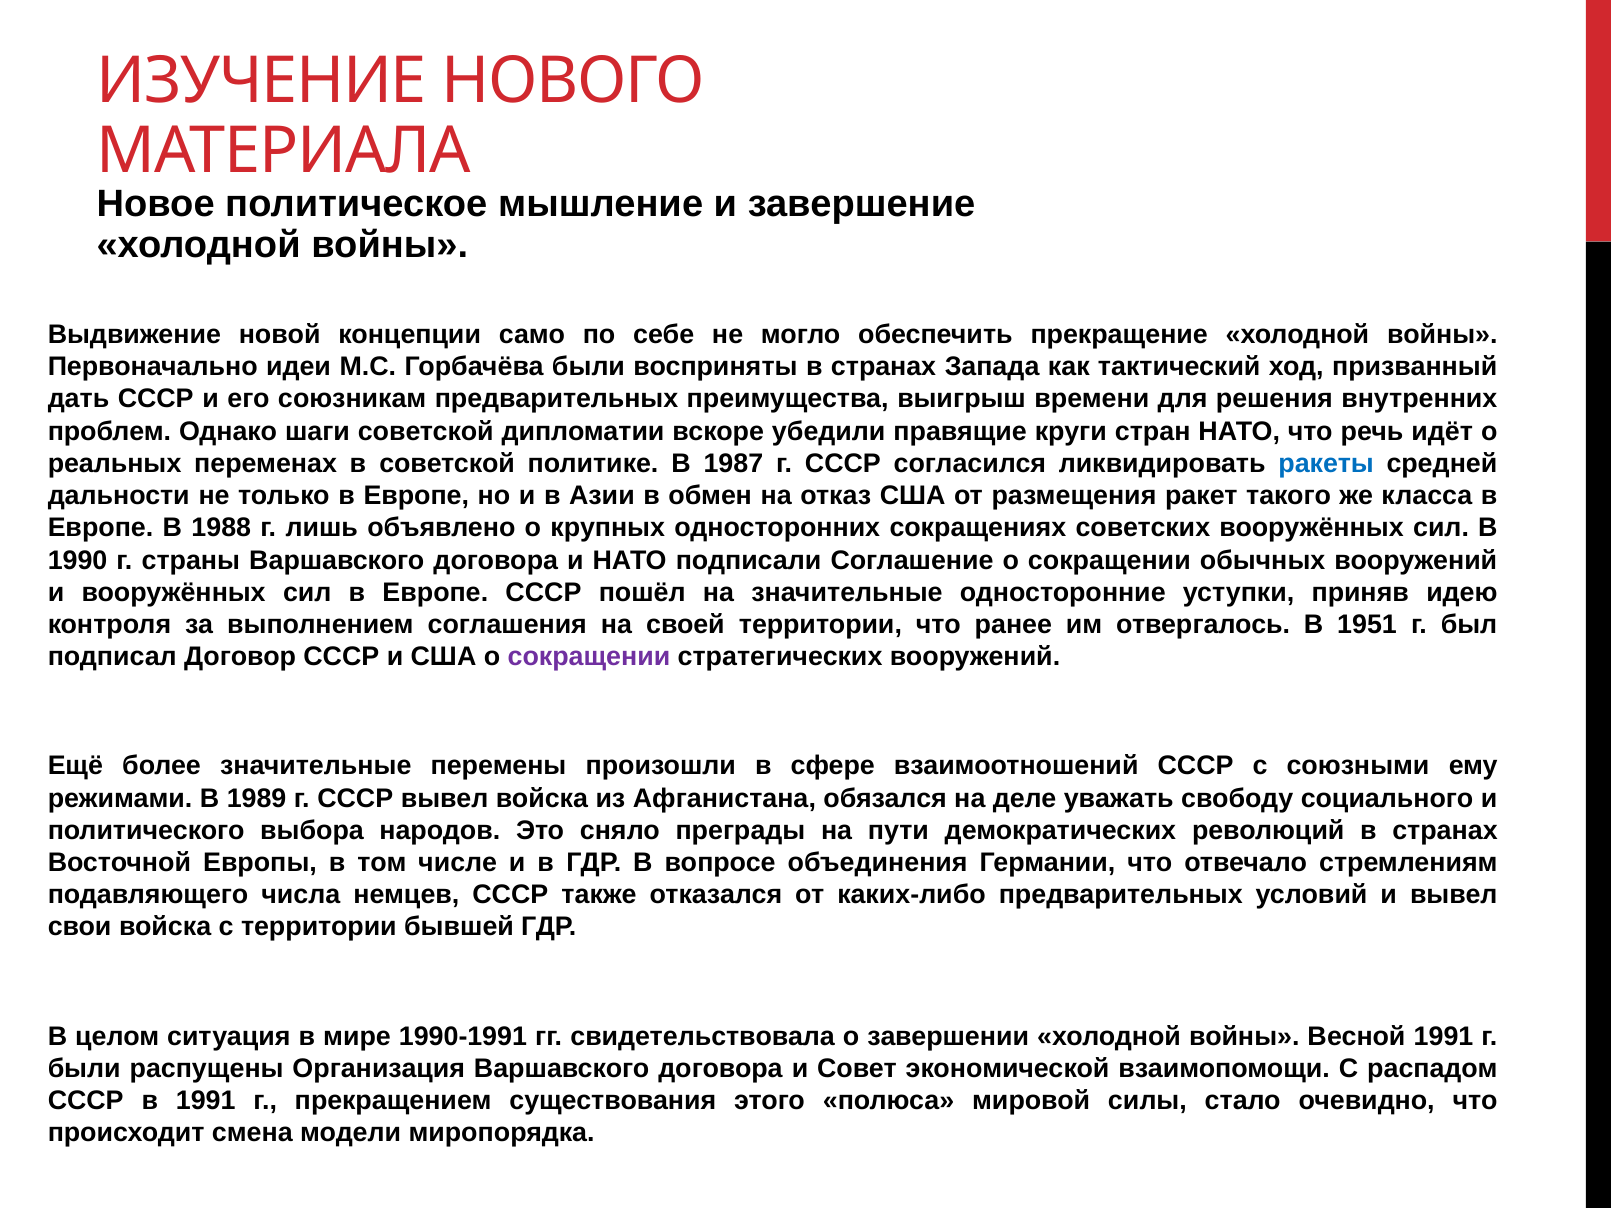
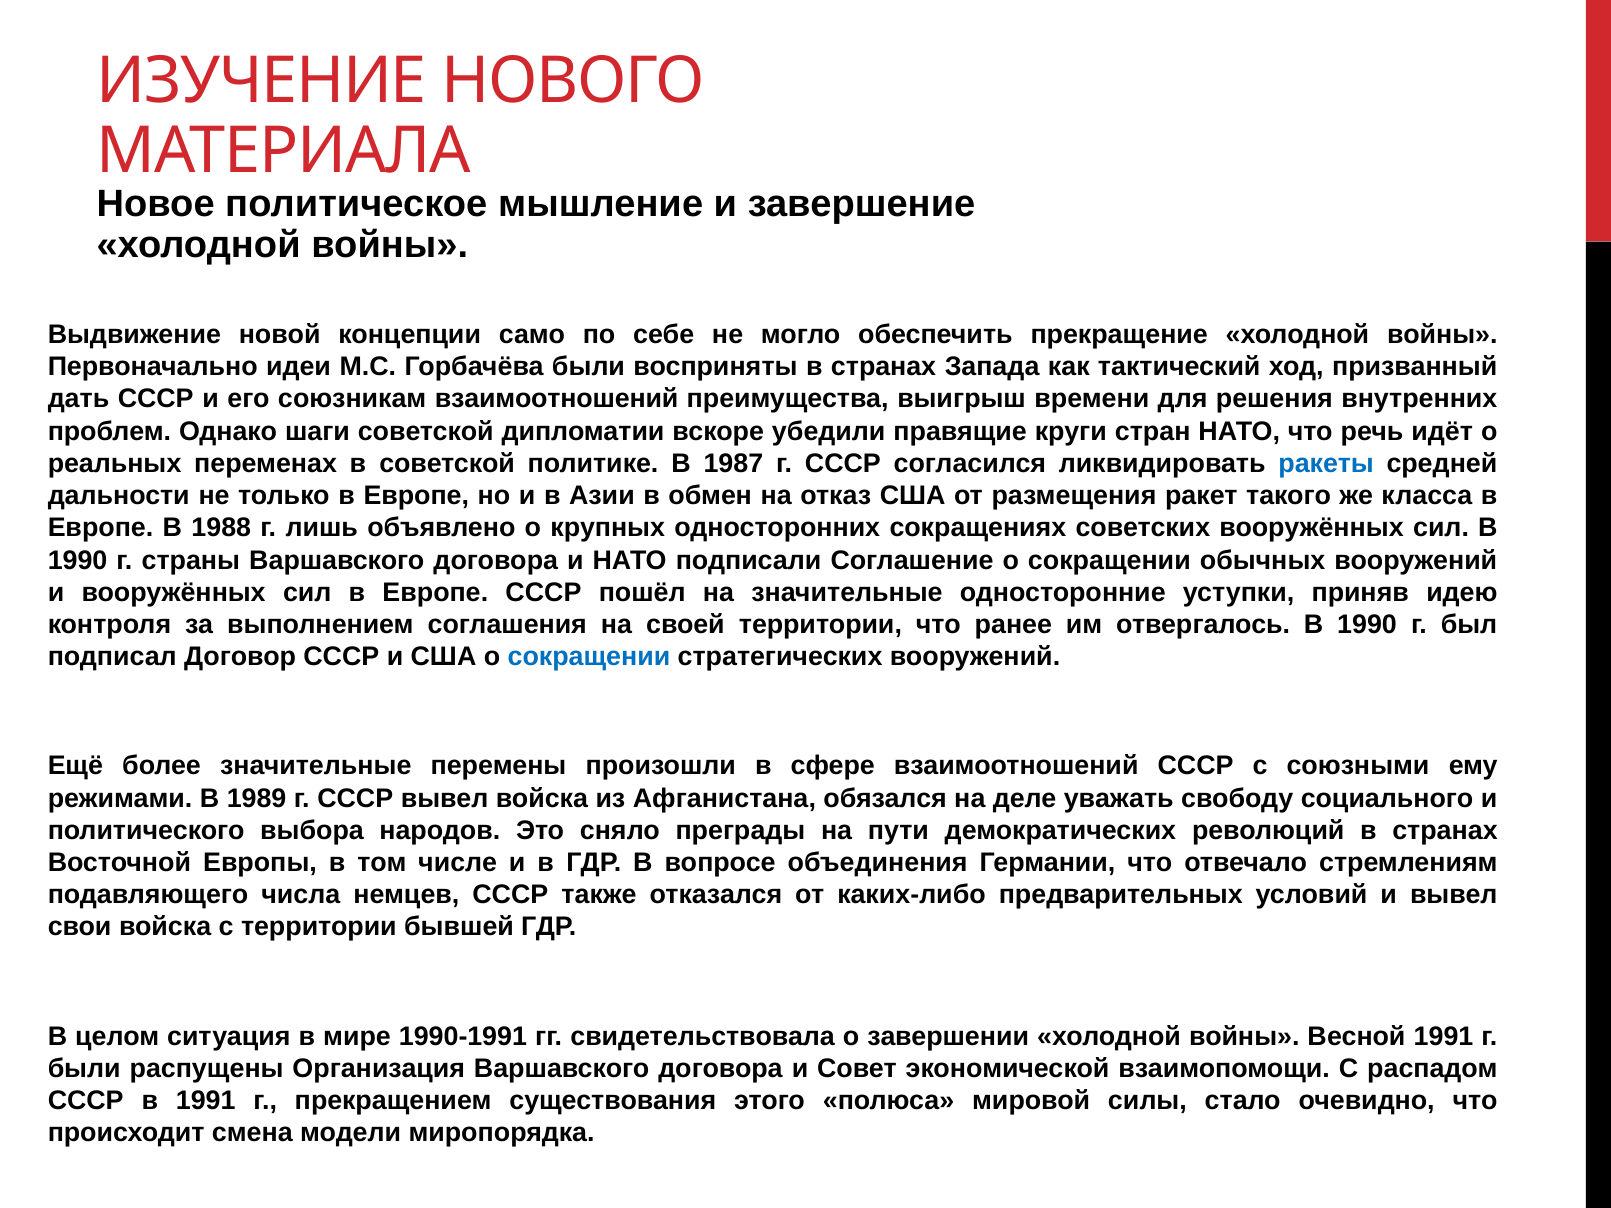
союзникам предварительных: предварительных -> взаимоотношений (557, 399)
отвергалось В 1951: 1951 -> 1990 (1367, 625)
сокращении colour: purple -> blue (589, 657)
